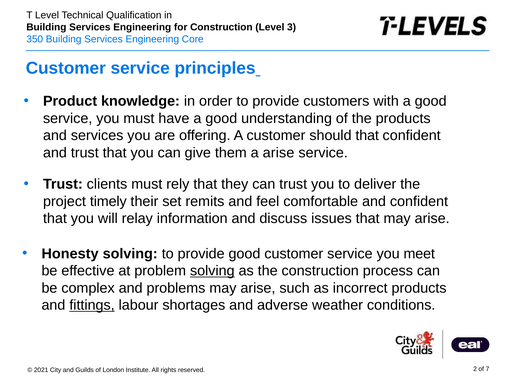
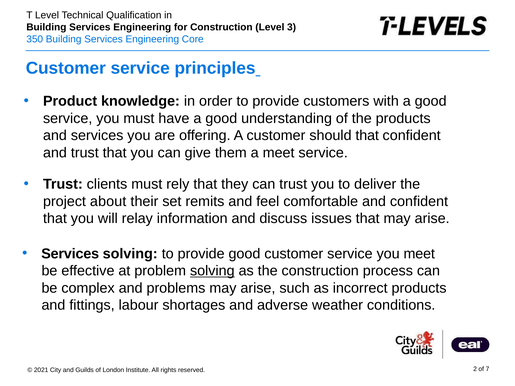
a arise: arise -> meet (279, 153)
timely: timely -> about (108, 201)
Honesty: Honesty -> Services (70, 254)
fittings underline: present -> none (92, 305)
